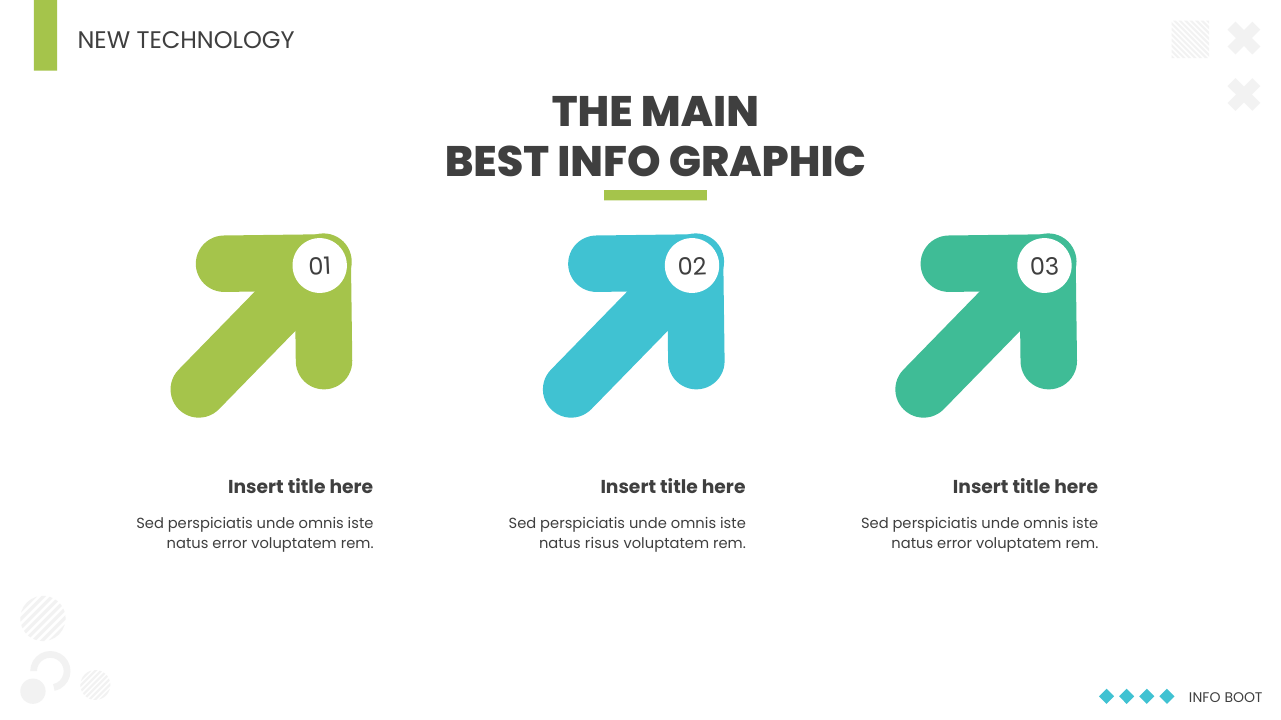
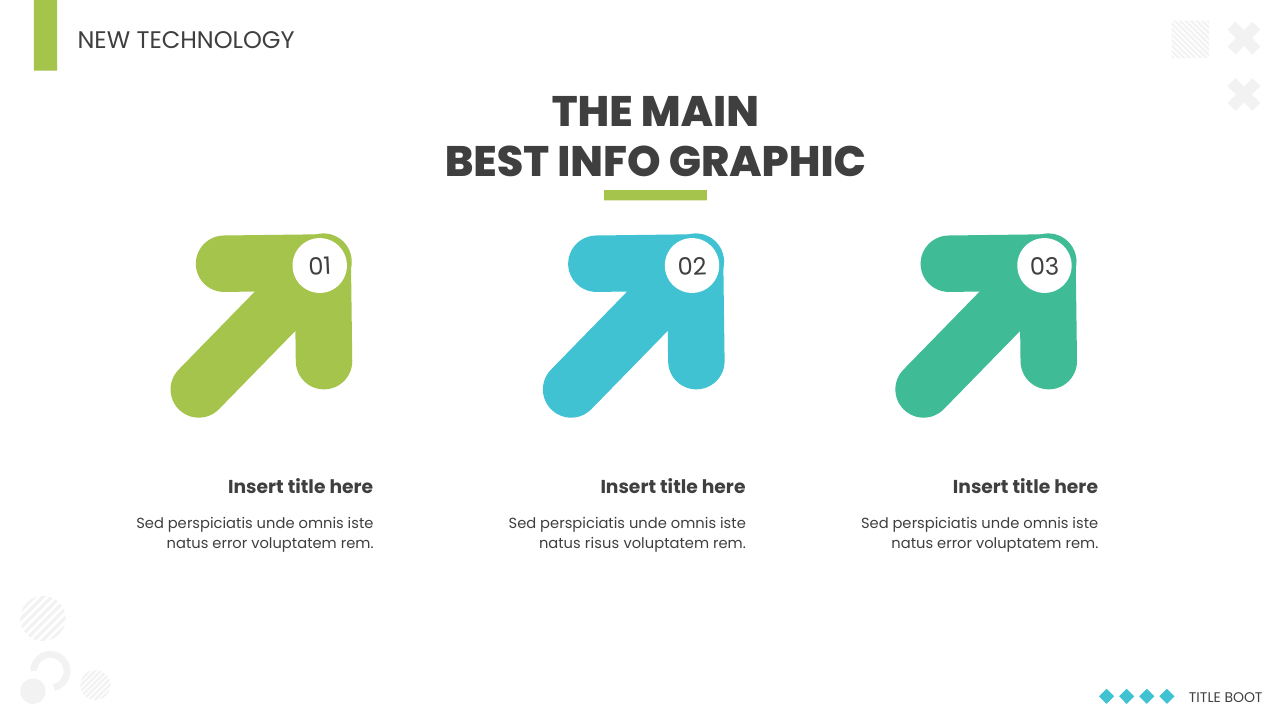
INFO: INFO -> TITLE (1205, 698)
